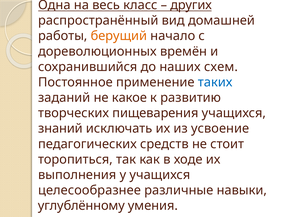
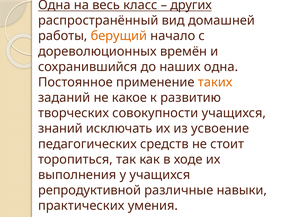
наших схем: схем -> одна (221, 67)
таких colour: blue -> orange (215, 82)
пищеварения: пищеварения -> совокупности (155, 113)
целесообразнее: целесообразнее -> репродуктивной (90, 190)
углублённому: углублённому -> практических (81, 205)
